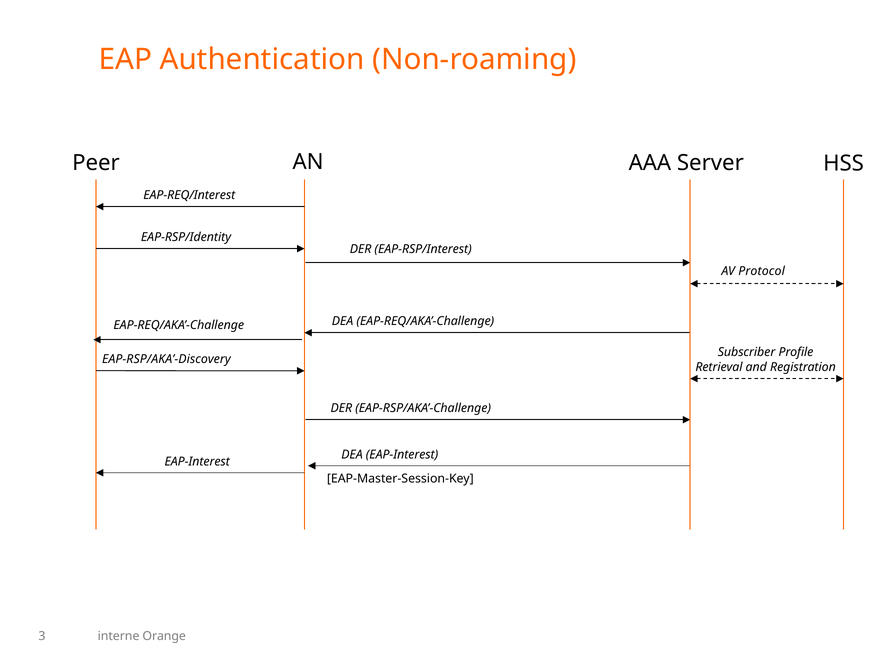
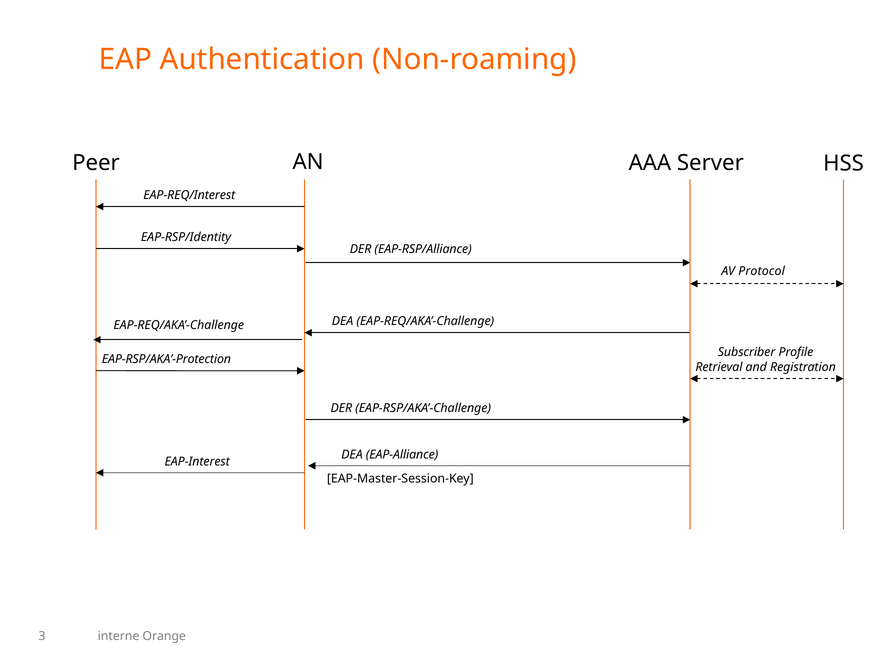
EAP-RSP/Interest: EAP-RSP/Interest -> EAP-RSP/Alliance (423, 249)
EAP-RSP/AKA’-Discovery: EAP-RSP/AKA’-Discovery -> EAP-RSP/AKA’-Protection (166, 359)
DEA EAP-Interest: EAP-Interest -> EAP-Alliance (402, 454)
